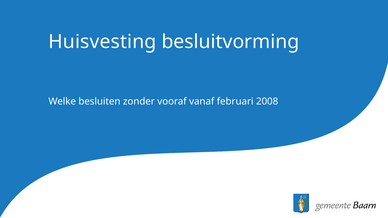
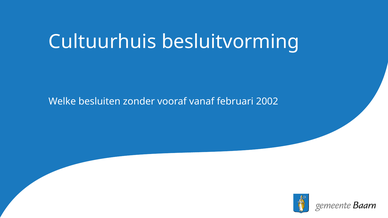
Huisvesting: Huisvesting -> Cultuurhuis (102, 42)
2008: 2008 -> 2002 (267, 102)
